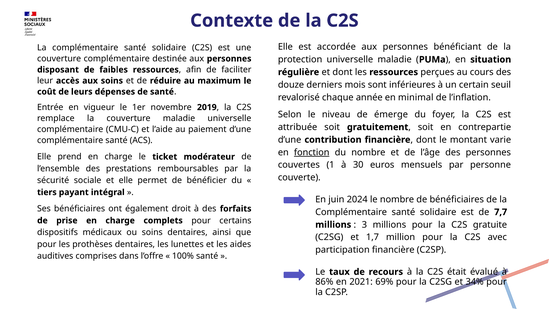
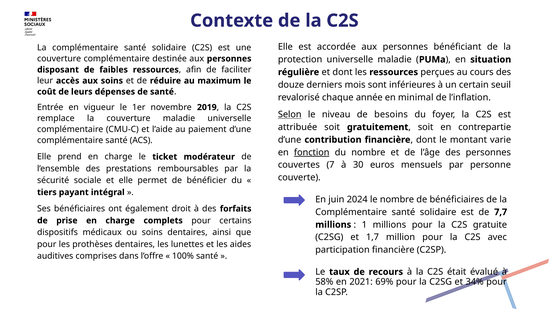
Selon underline: none -> present (290, 114)
émerge: émerge -> besoins (391, 114)
1: 1 -> 7 (330, 165)
3: 3 -> 1 (364, 225)
86%: 86% -> 58% (324, 282)
